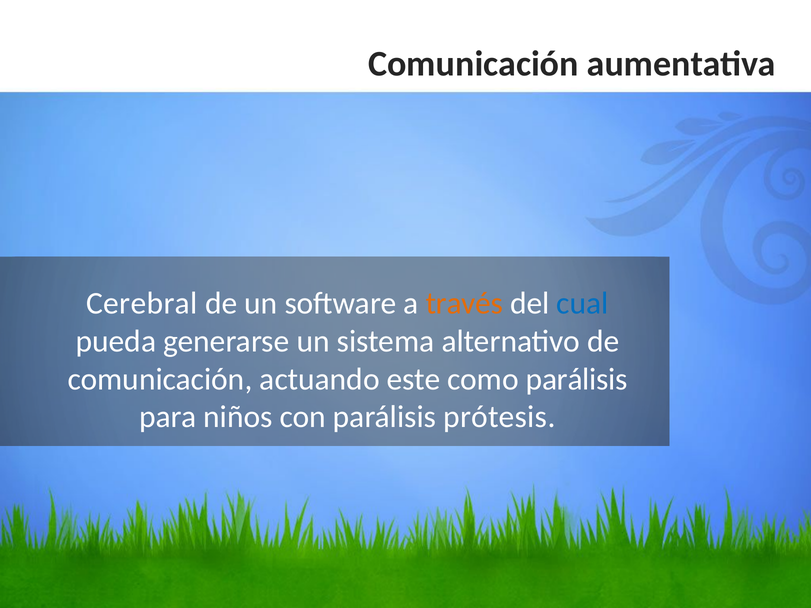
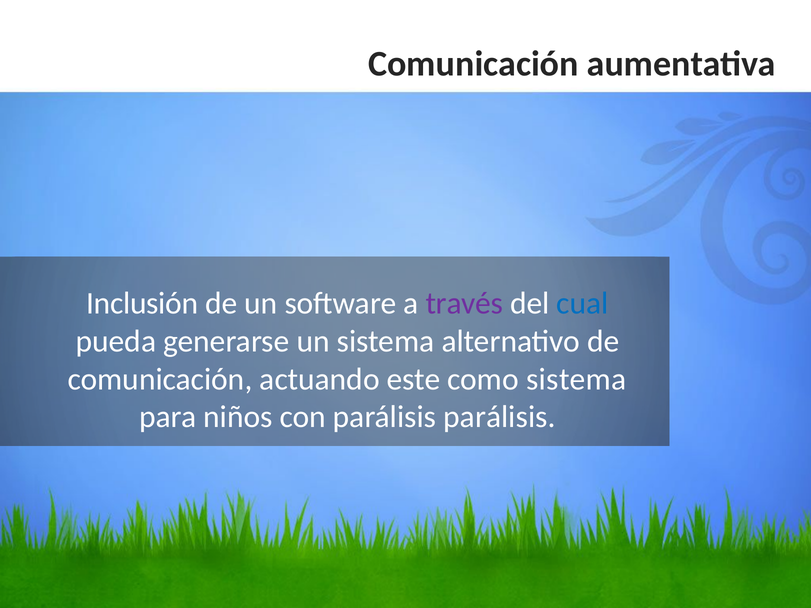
Cerebral: Cerebral -> Inclusión (142, 304)
través colour: orange -> purple (464, 304)
como parálisis: parálisis -> sistema (576, 379)
parálisis prótesis: prótesis -> parálisis (499, 417)
